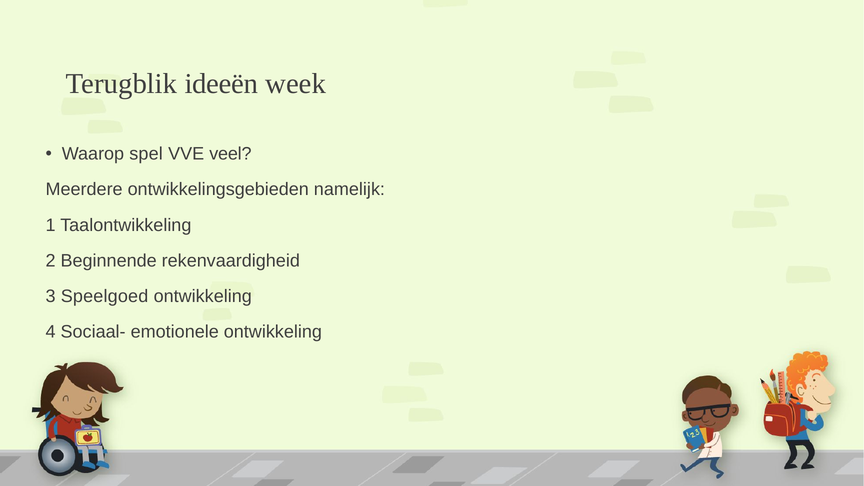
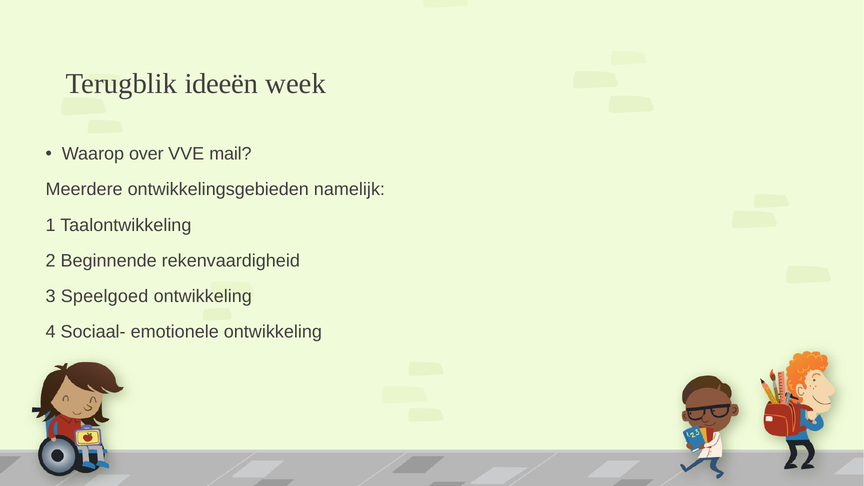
spel: spel -> over (146, 154)
veel: veel -> mail (230, 154)
